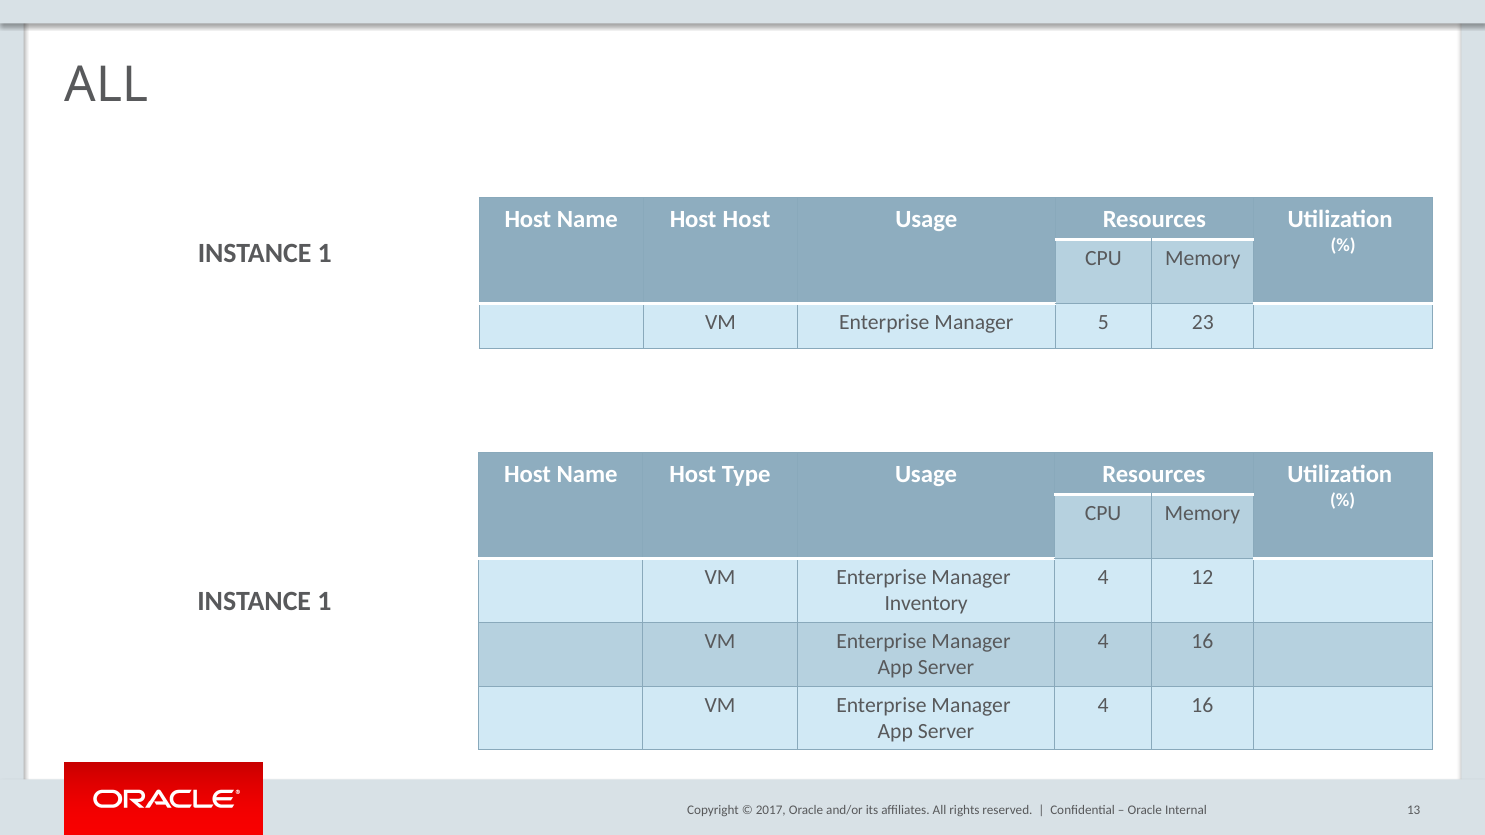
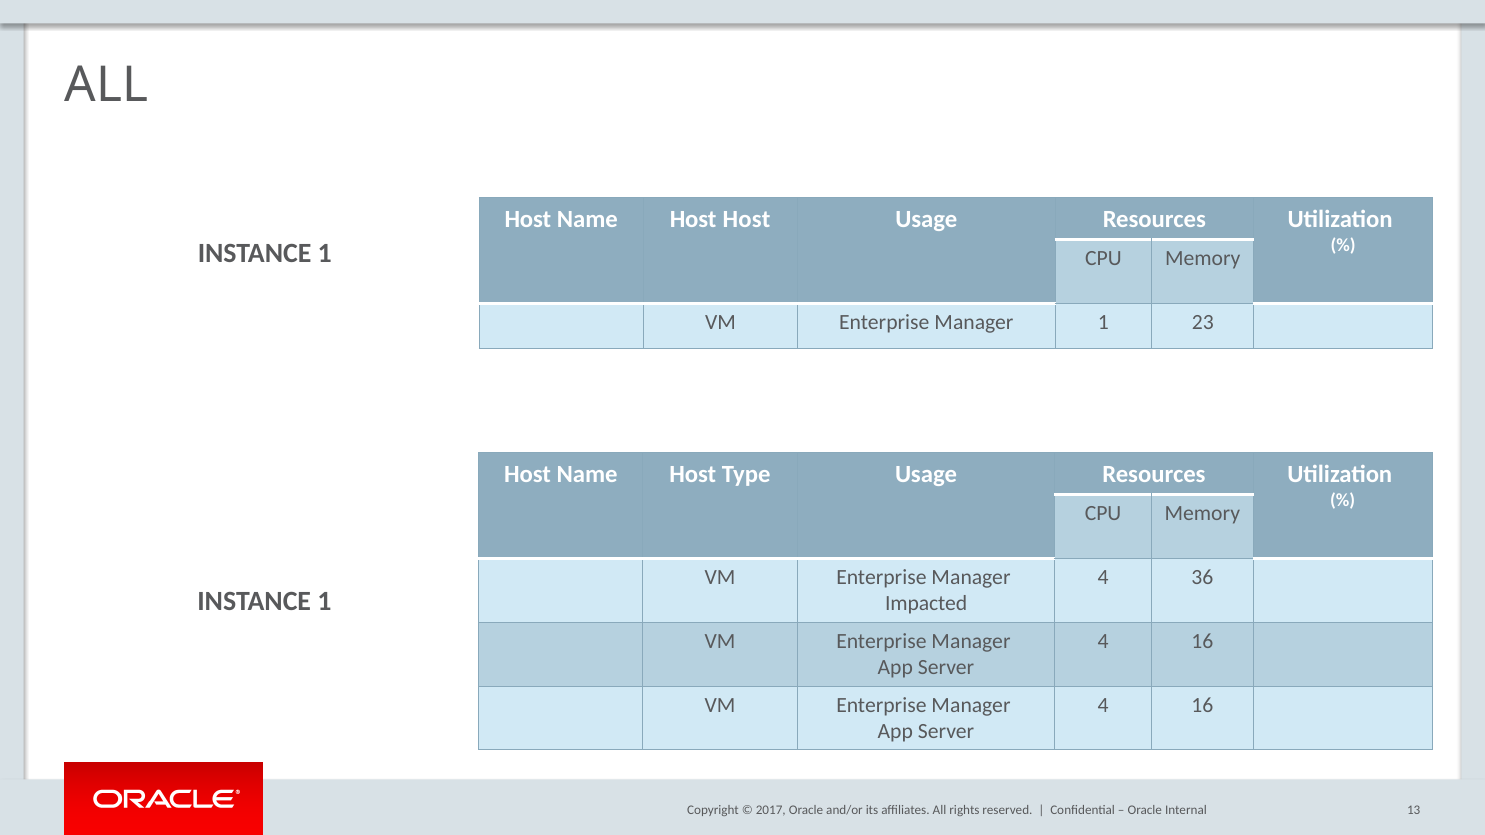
Manager 5: 5 -> 1 (1103, 323)
12: 12 -> 36 (1202, 578)
Inventory: Inventory -> Impacted (926, 604)
